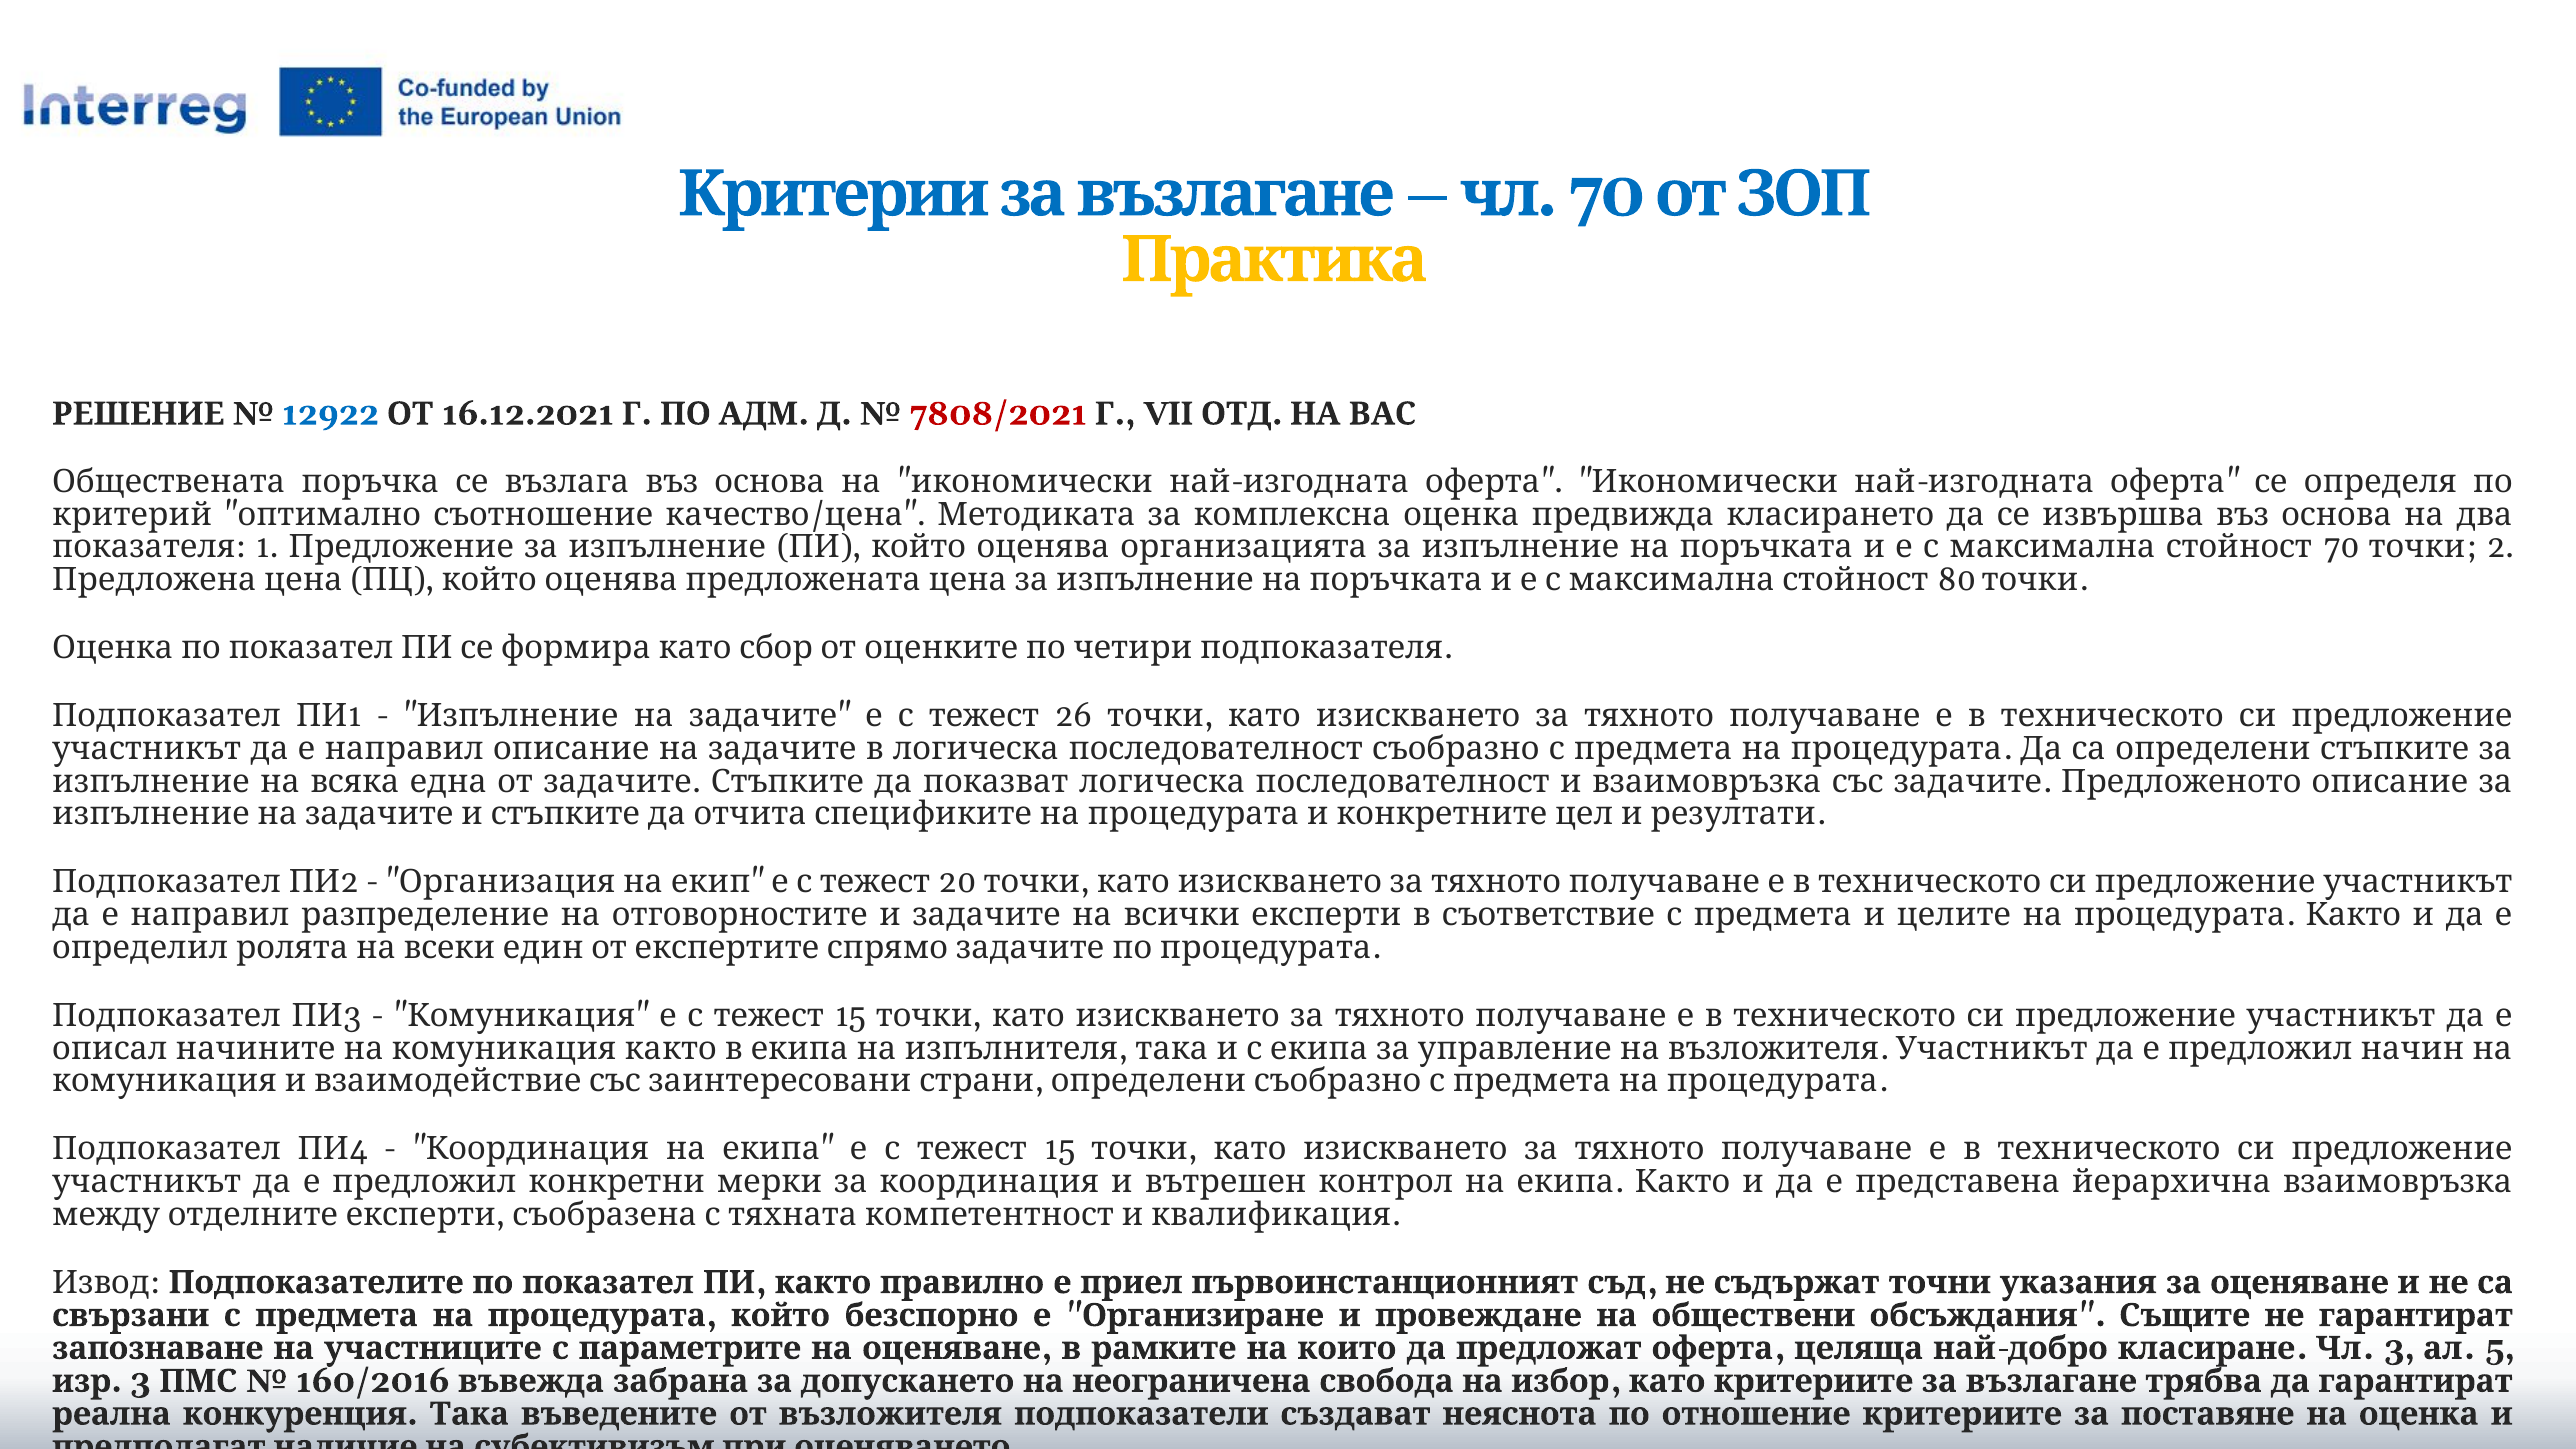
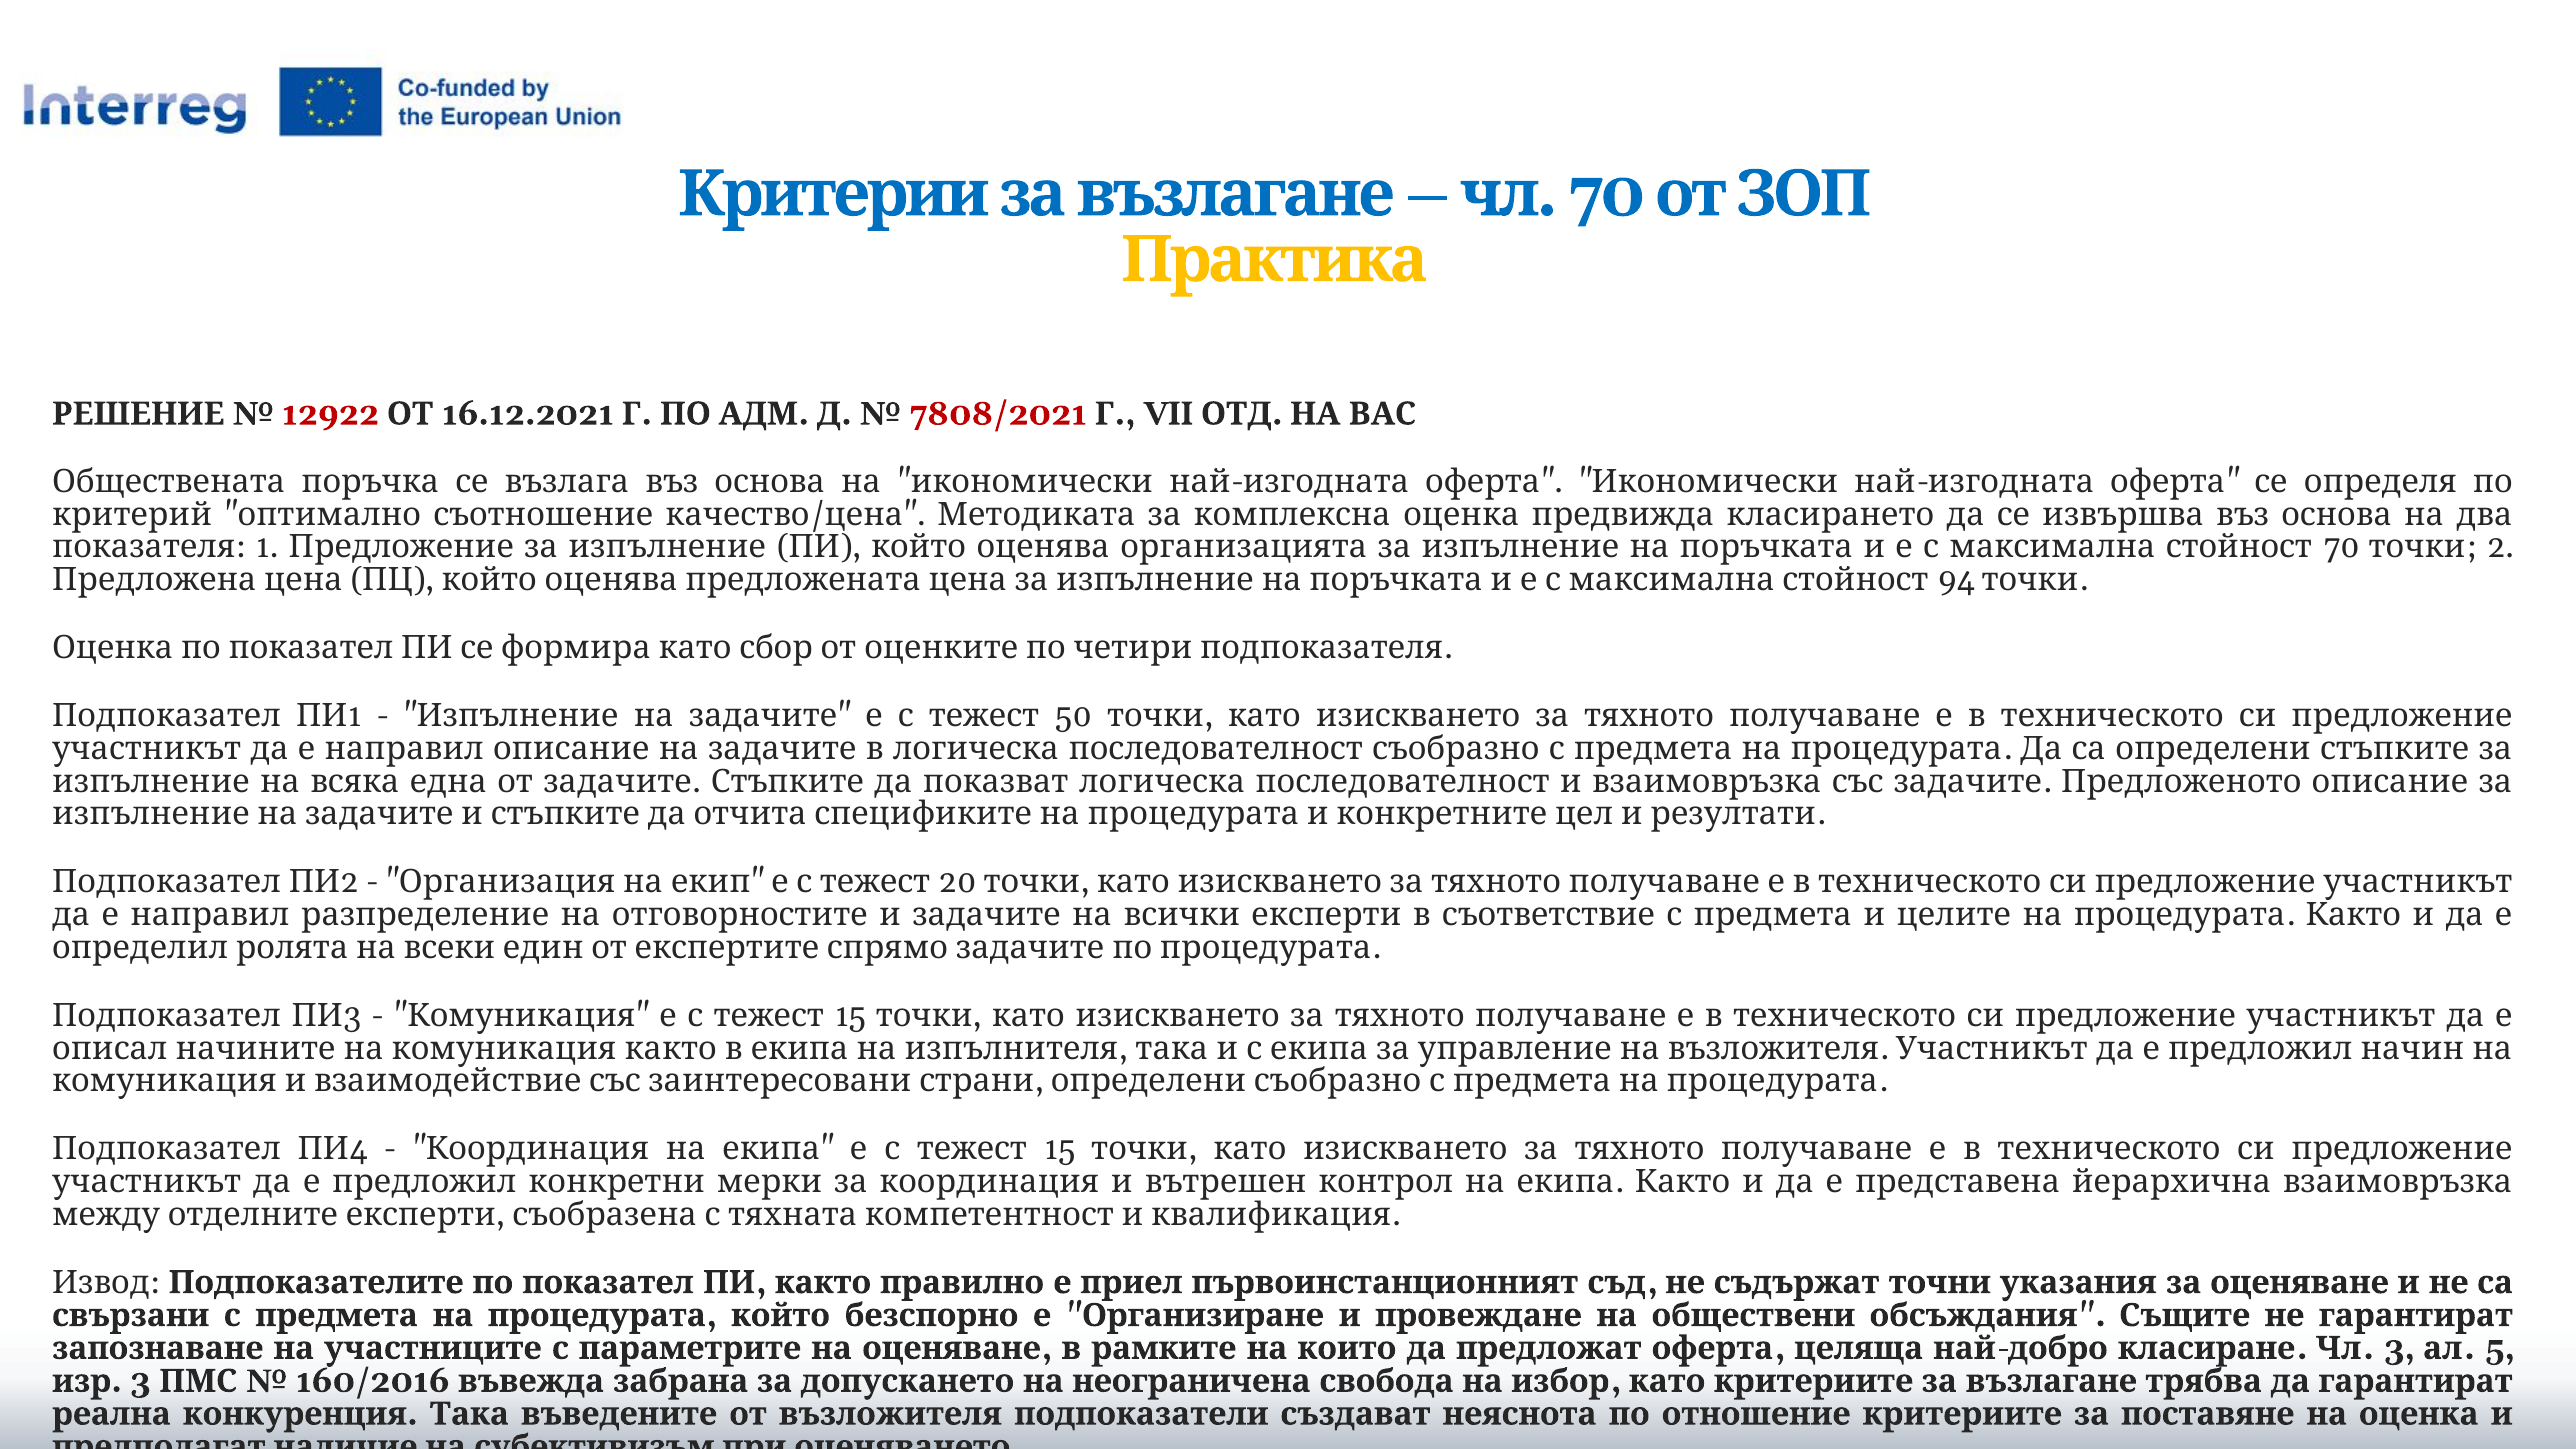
12922 colour: blue -> red (331, 414)
80: 80 -> 94 (1957, 580)
26: 26 -> 50 (1074, 716)
